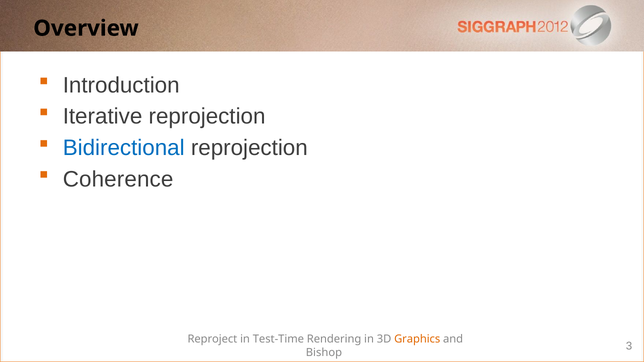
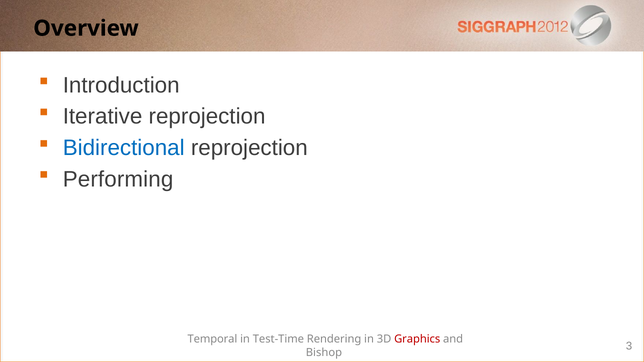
Coherence: Coherence -> Performing (118, 179)
Reproject: Reproject -> Temporal (212, 339)
Graphics colour: orange -> red (417, 339)
